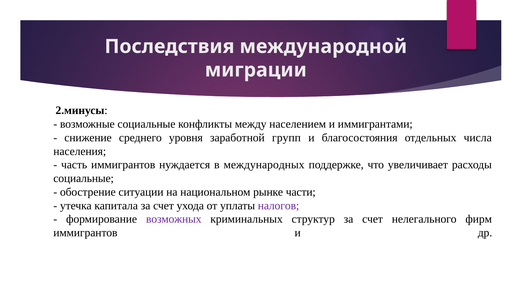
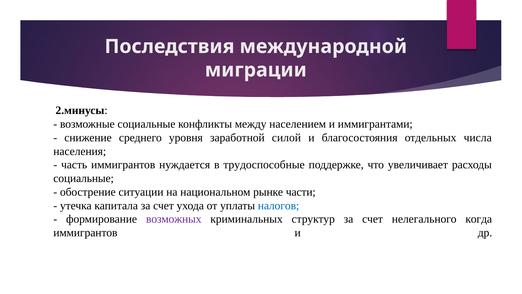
групп: групп -> силой (286, 138)
международных: международных -> трудоспособные (264, 165)
налогов colour: purple -> blue (279, 205)
фирм: фирм -> когда (479, 219)
